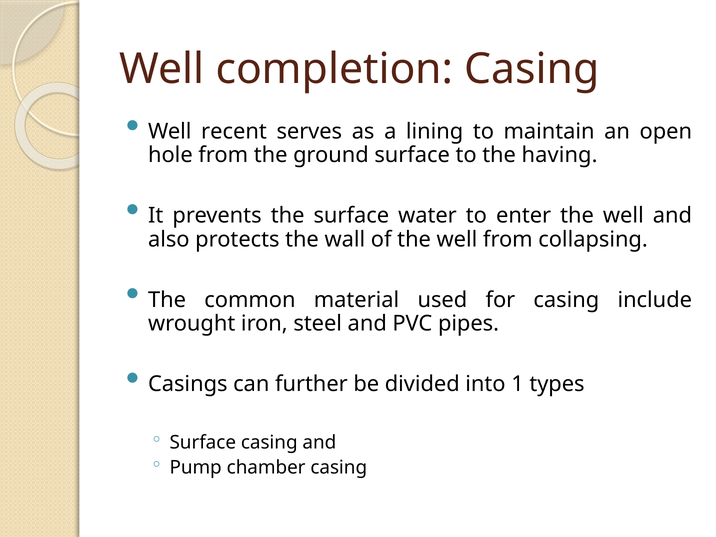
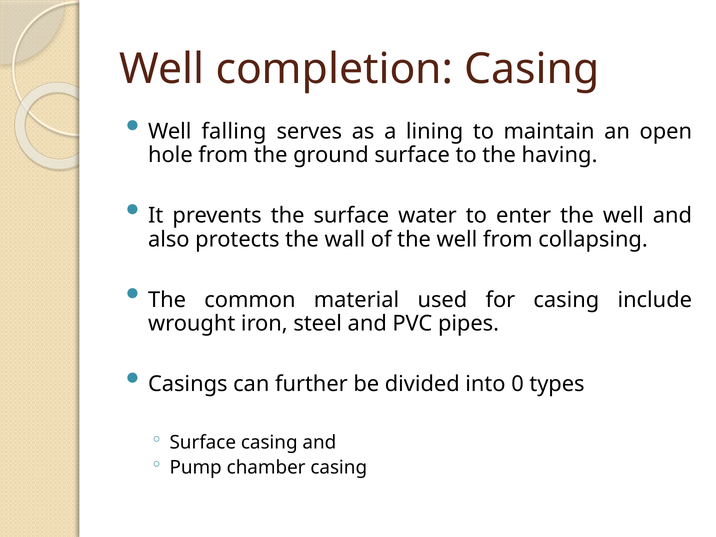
recent: recent -> falling (234, 132)
1: 1 -> 0 (518, 384)
